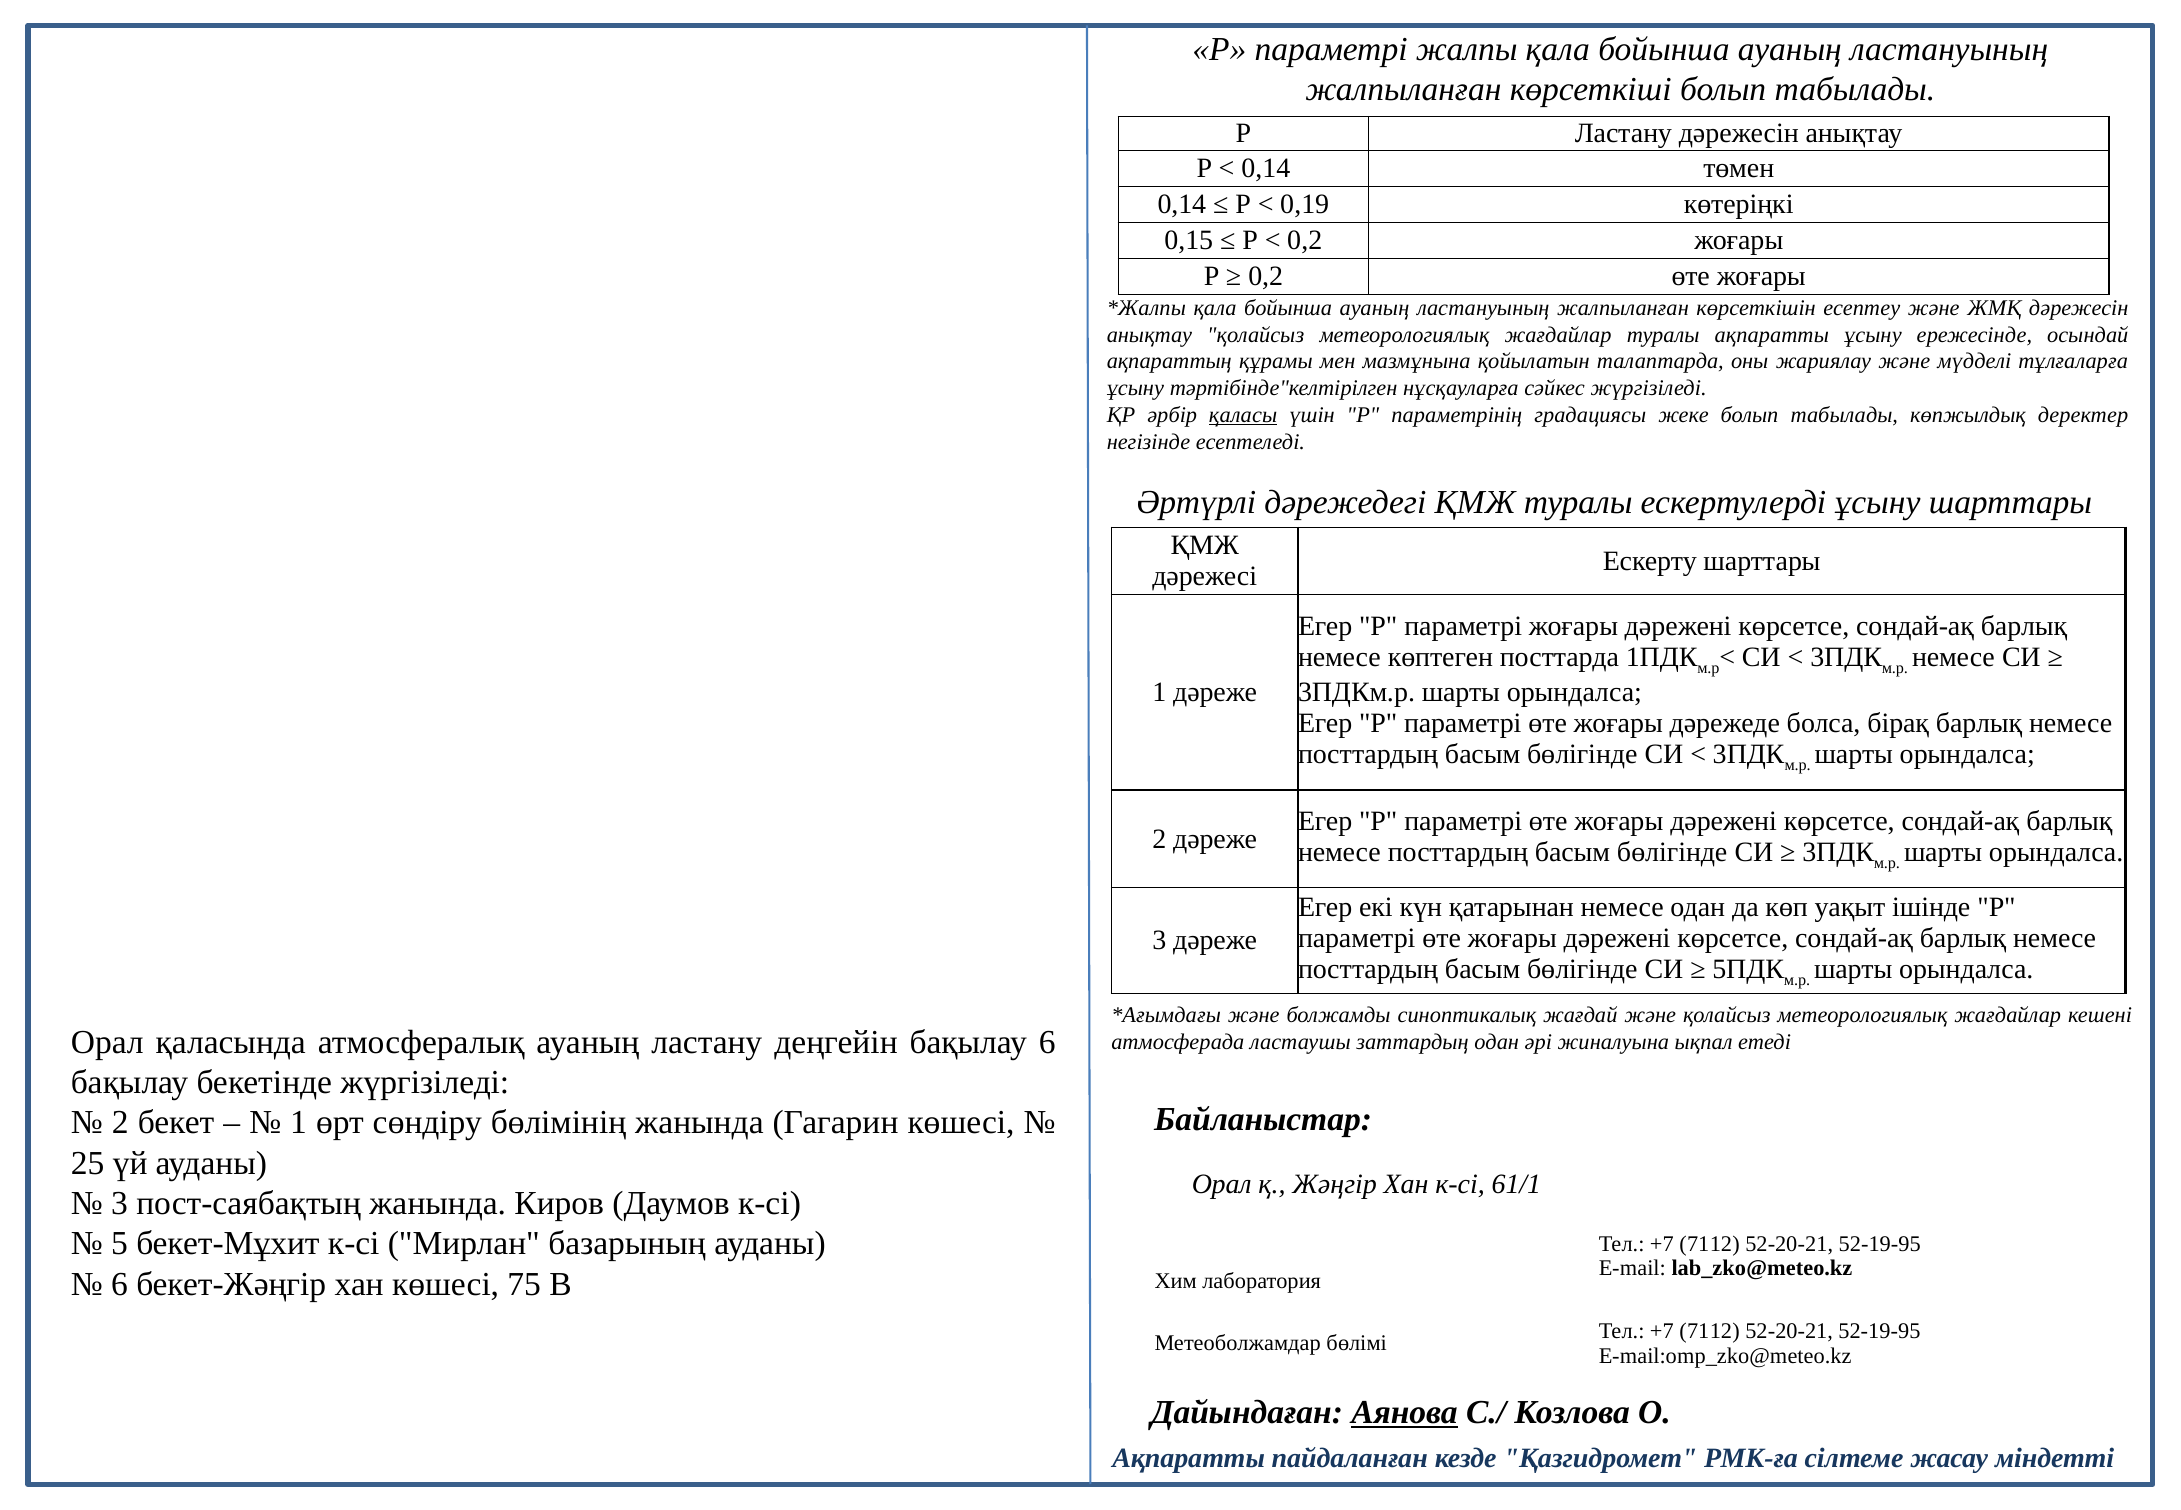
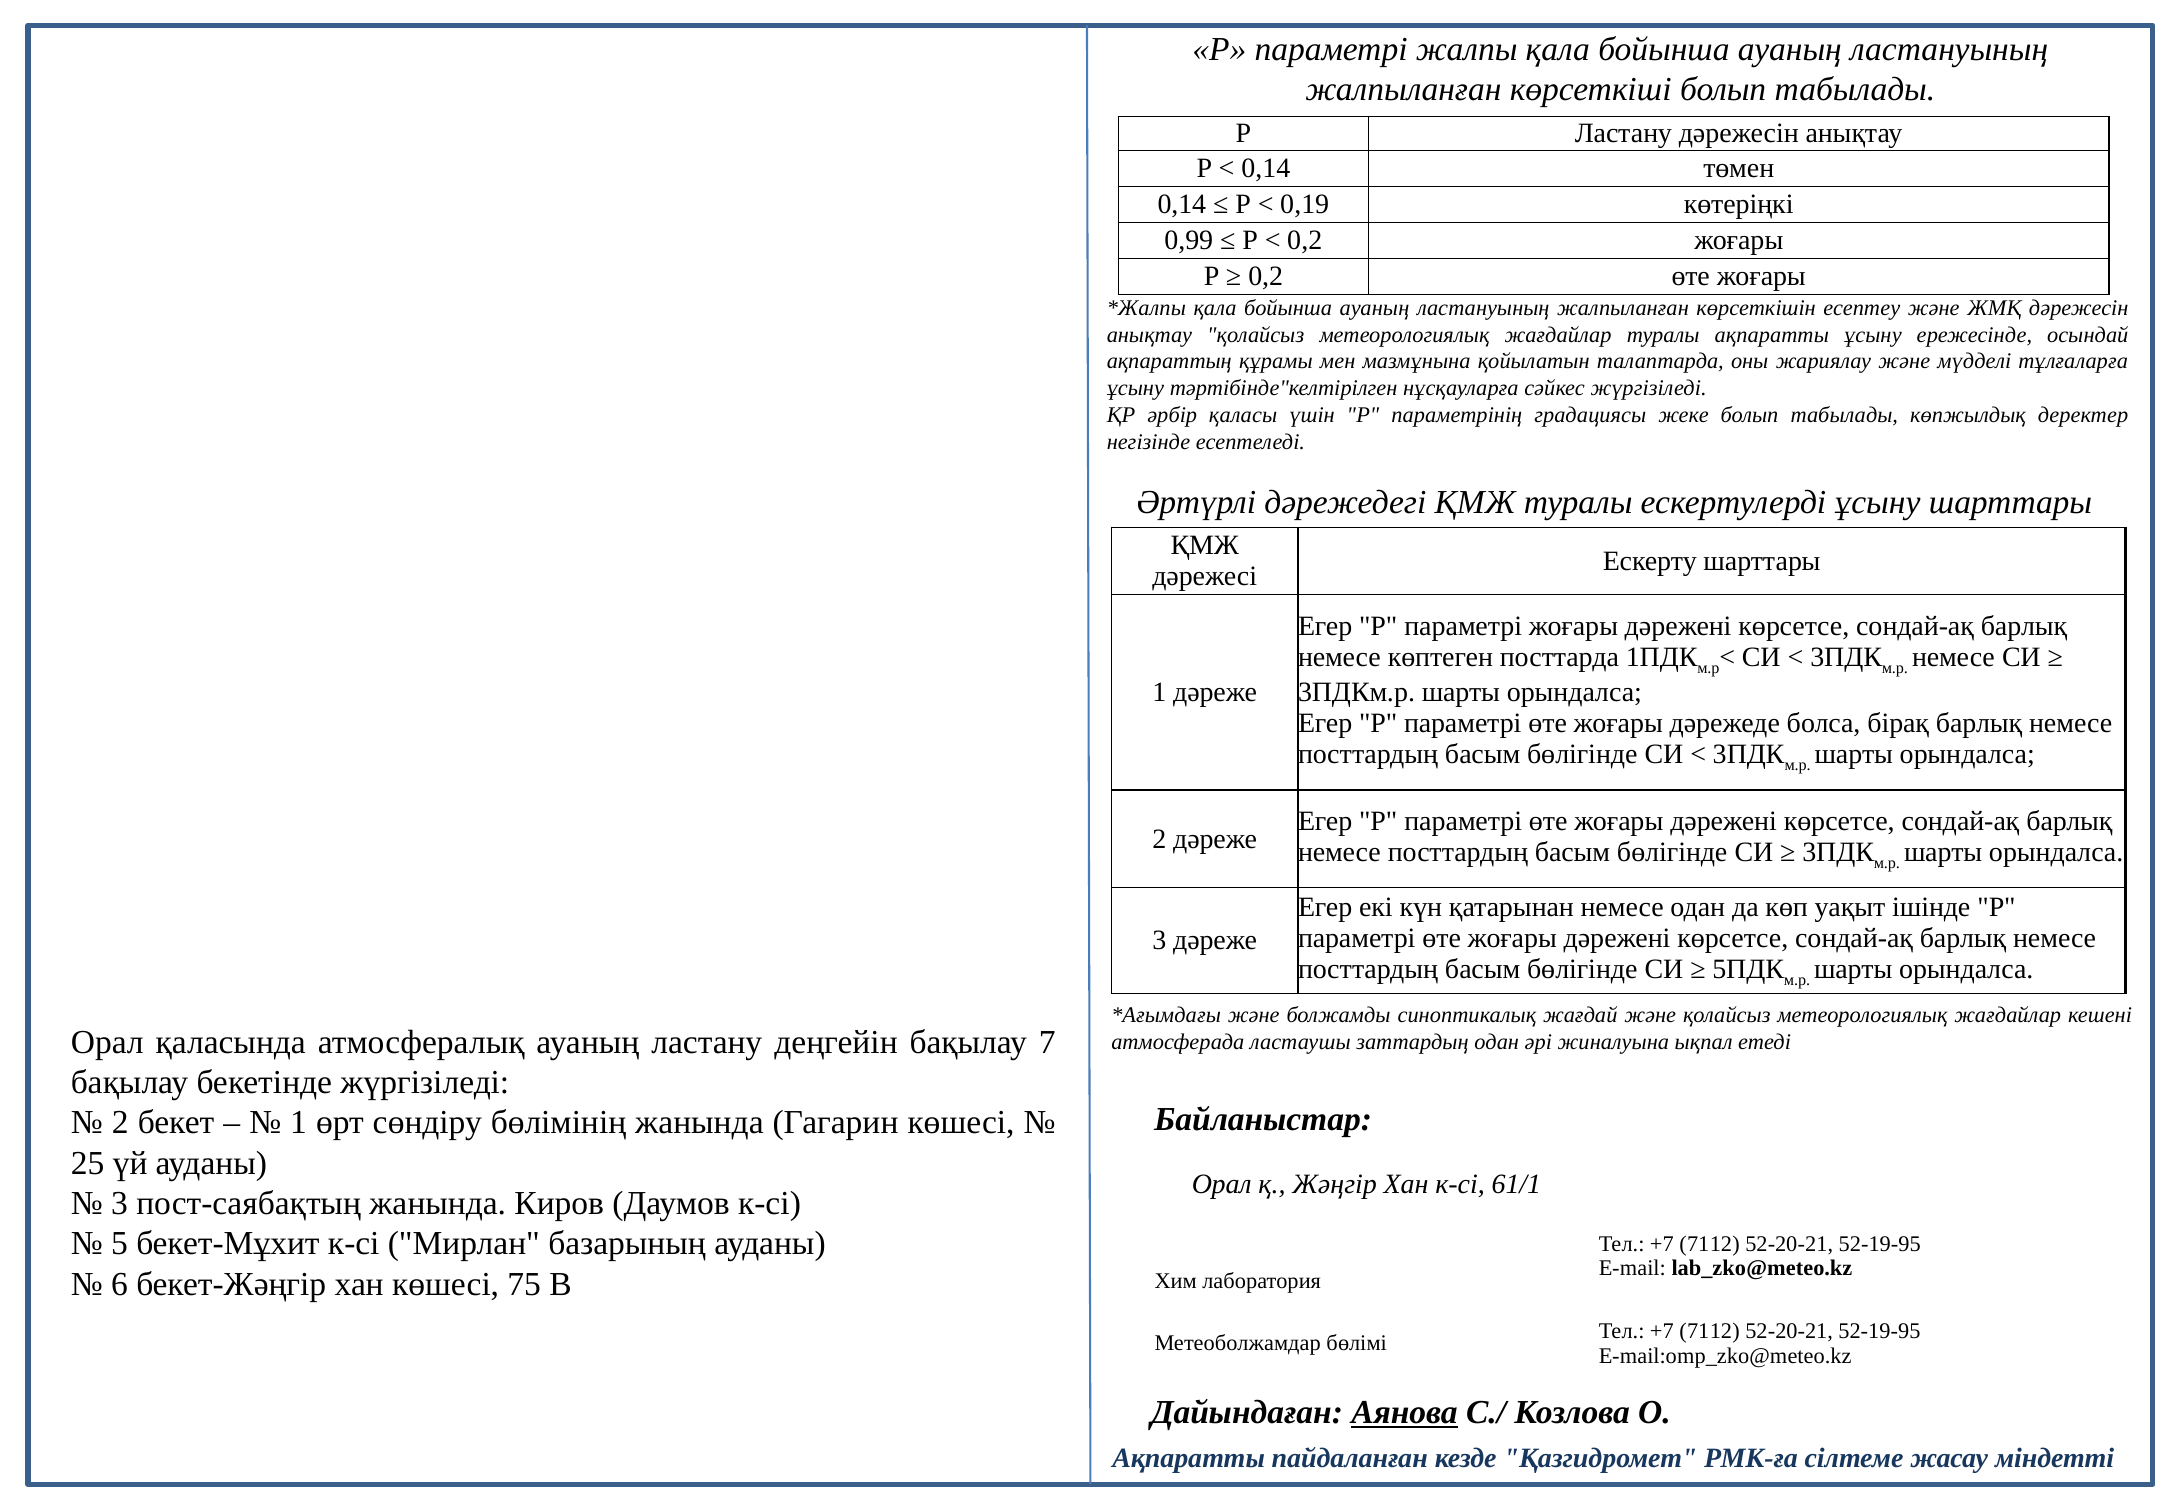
0,15: 0,15 -> 0,99 (1189, 240)
қаласы underline: present -> none (1243, 415)
бақылау 6: 6 -> 7 (1047, 1042)
